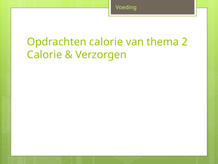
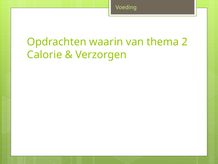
Opdrachten calorie: calorie -> waarin (106, 42)
